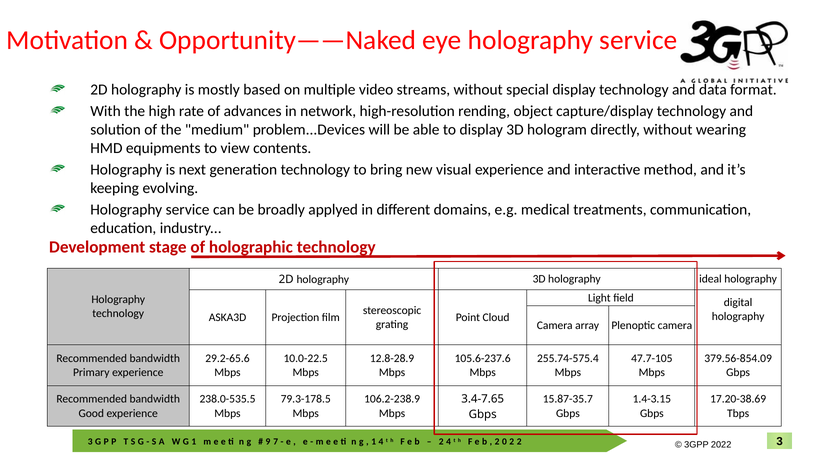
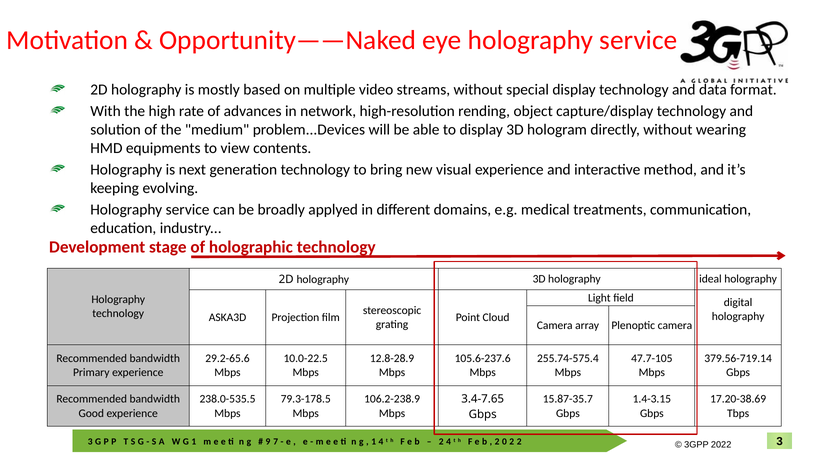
379.56-854.09: 379.56-854.09 -> 379.56-719.14 (738, 359)
